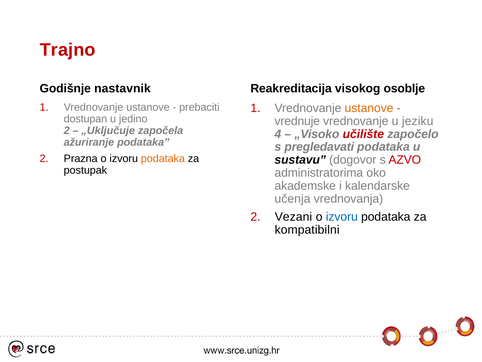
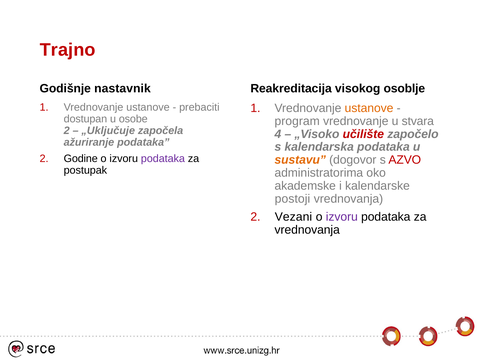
jedino: jedino -> osobe (133, 119)
vrednuje: vrednuje -> program (297, 121)
jeziku: jeziku -> stvara (418, 121)
pregledavati: pregledavati -> kalendarska (319, 147)
Prazna: Prazna -> Godine (81, 159)
podataka colour: orange -> purple (163, 159)
sustavu colour: black -> orange (300, 160)
učenja: učenja -> postoji (292, 199)
izvoru colour: blue -> purple (342, 217)
kompatibilni: kompatibilni -> vrednovanja (307, 230)
